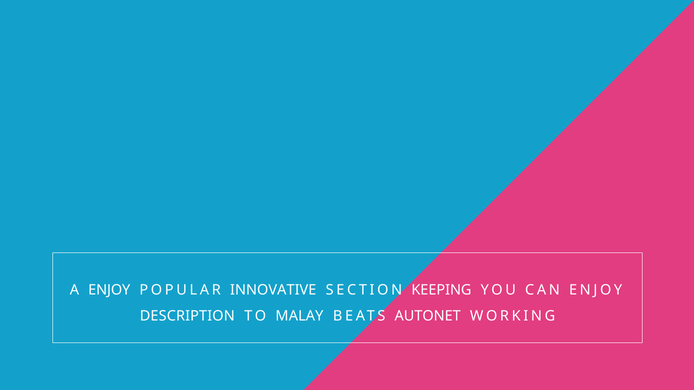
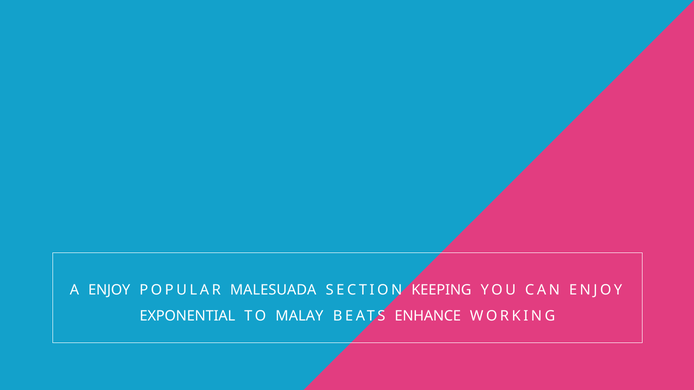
INNOVATIVE: INNOVATIVE -> MALESUADA (273, 290)
DESCRIPTION: DESCRIPTION -> EXPONENTIAL (187, 316)
AUTONET: AUTONET -> ENHANCE (428, 316)
